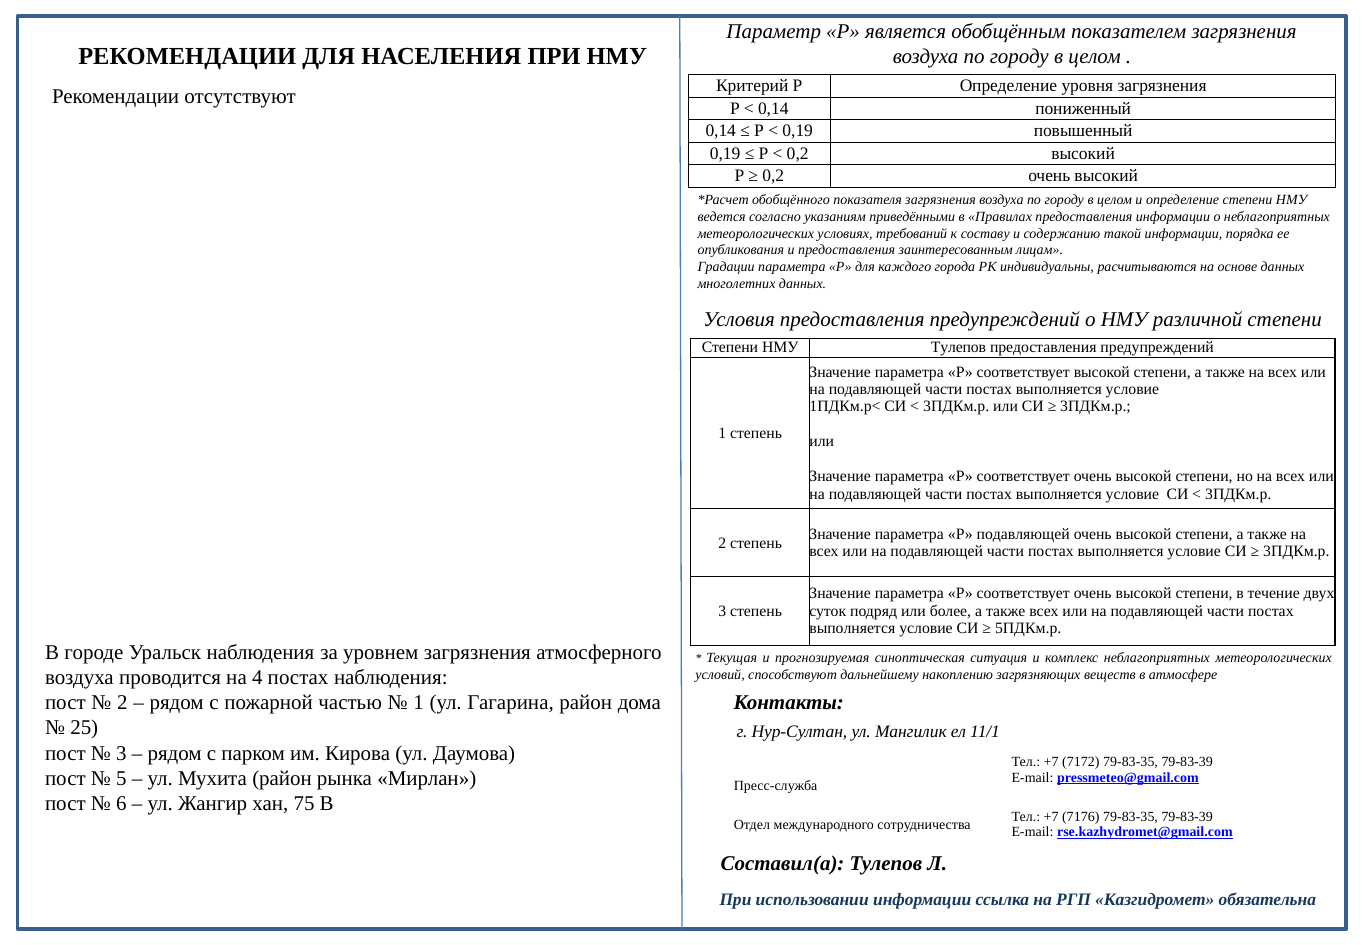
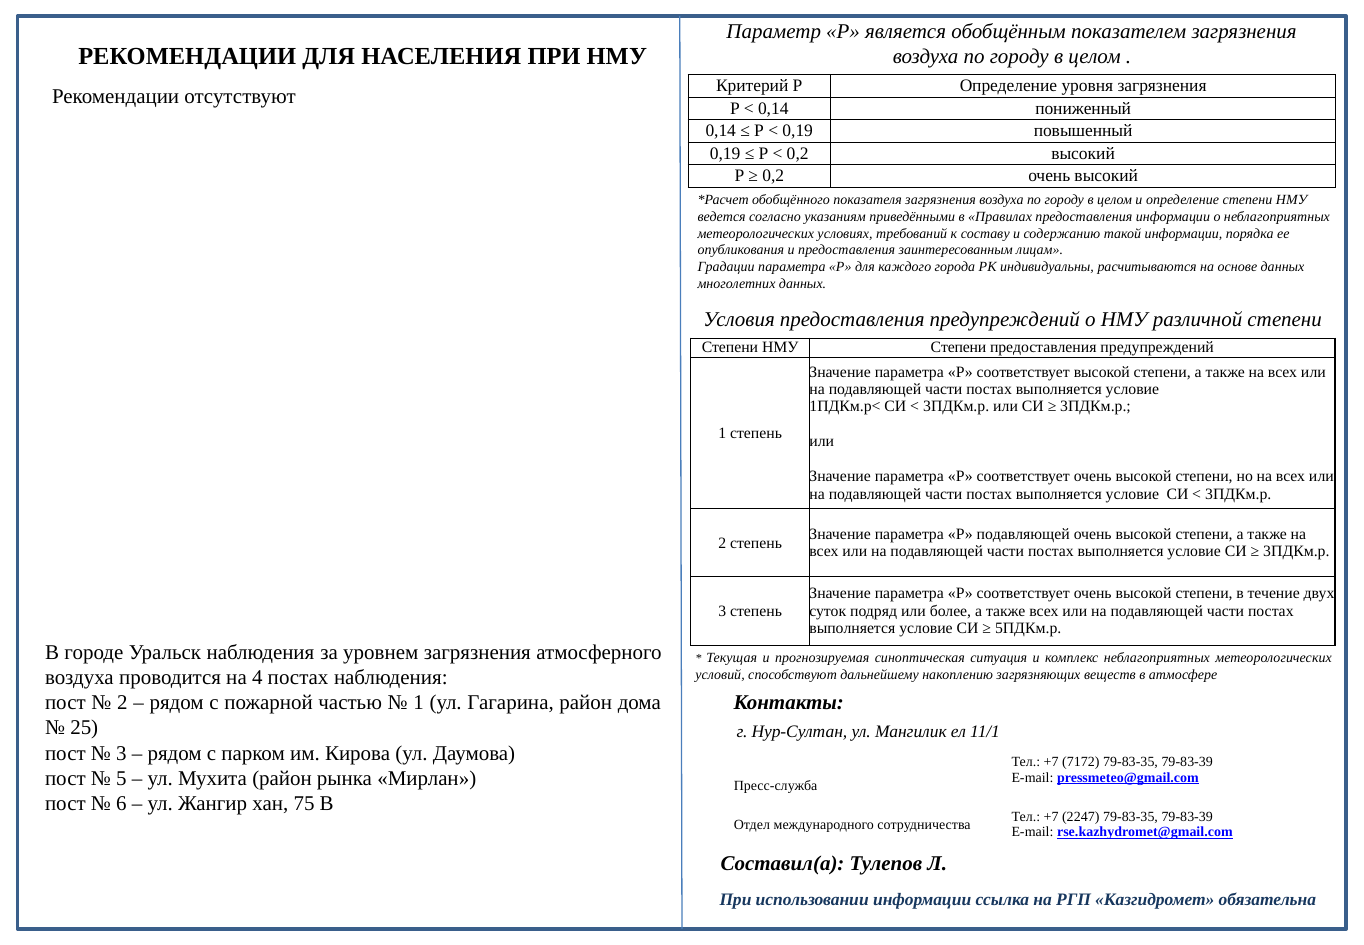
НМУ Тулепов: Тулепов -> Степени (959, 347)
7176: 7176 -> 2247 (1081, 816)
